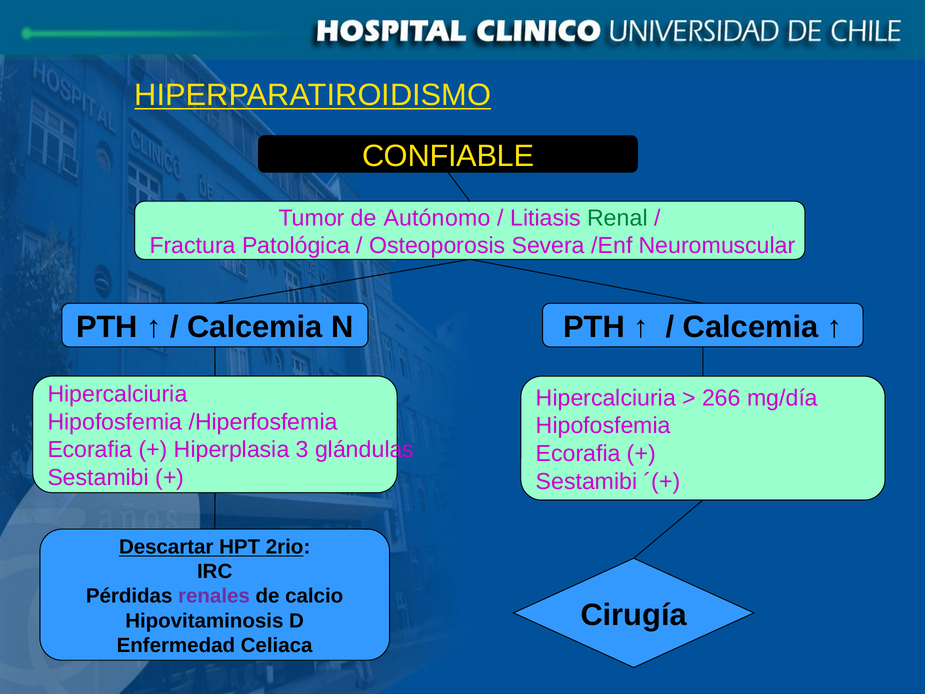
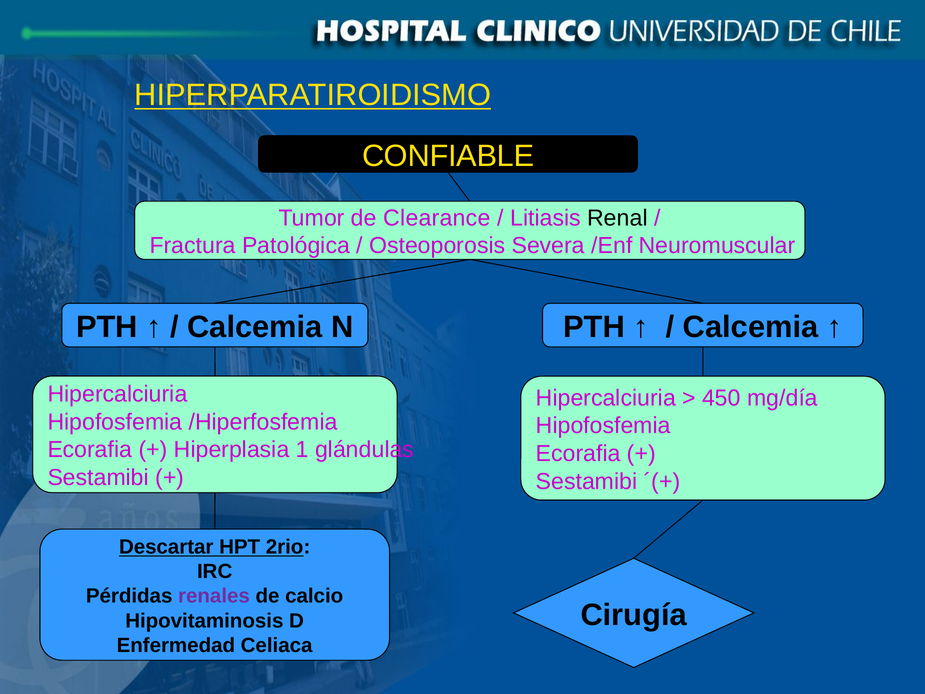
Autónomo: Autónomo -> Clearance (437, 218)
Renal colour: green -> black (617, 218)
266: 266 -> 450 (721, 398)
3: 3 -> 1 (302, 450)
